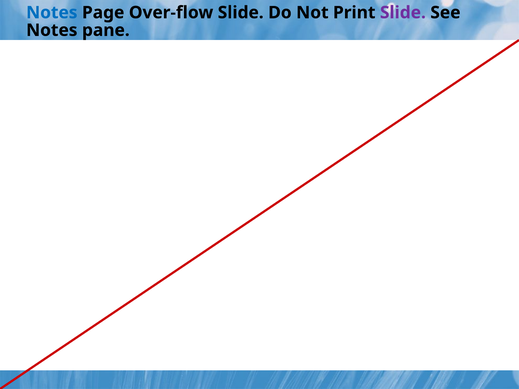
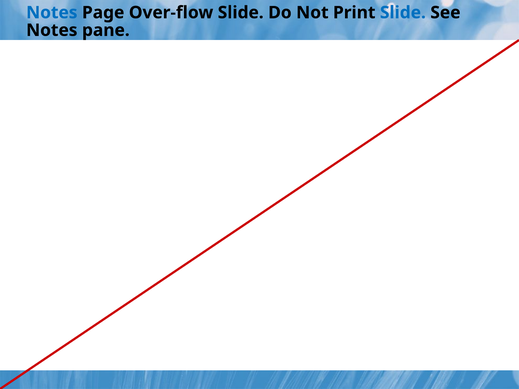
Slide colour: purple -> blue (403, 13)
